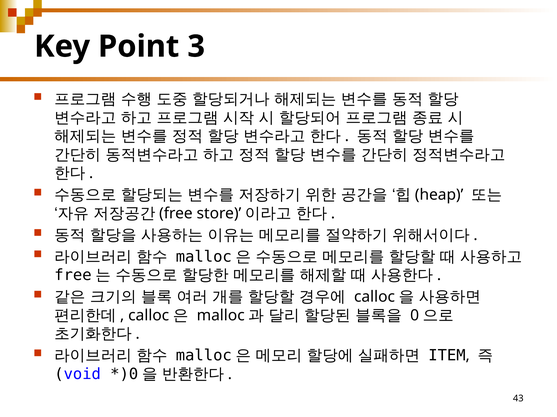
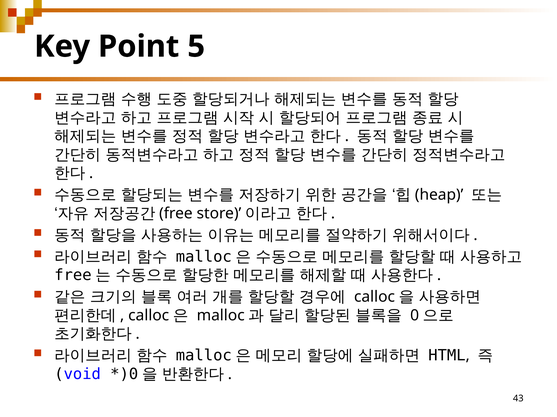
3: 3 -> 5 (196, 47)
ITEM: ITEM -> HTML (447, 356)
